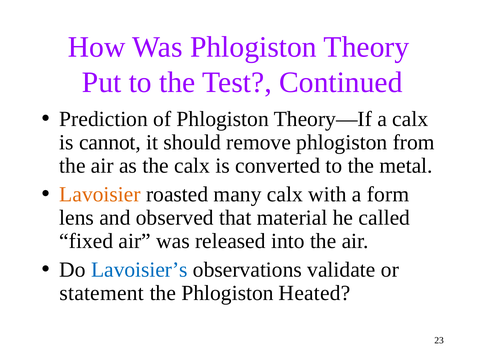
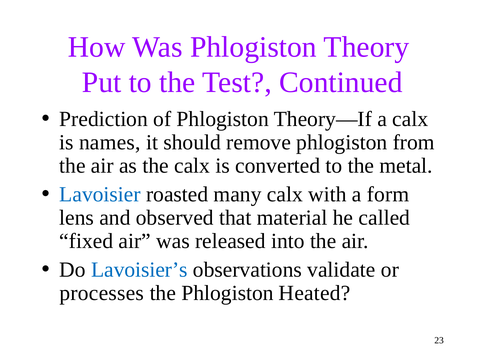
cannot: cannot -> names (110, 142)
Lavoisier colour: orange -> blue (100, 194)
statement: statement -> processes (102, 293)
